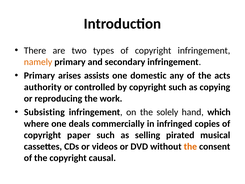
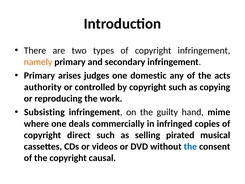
assists: assists -> judges (97, 76)
solely: solely -> guilty (167, 112)
which: which -> mime (219, 112)
paper: paper -> direct (79, 135)
the colour: orange -> blue (190, 146)
